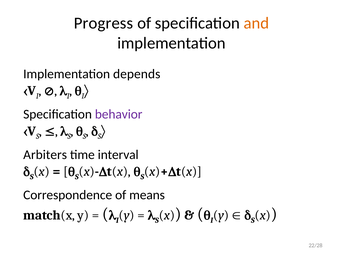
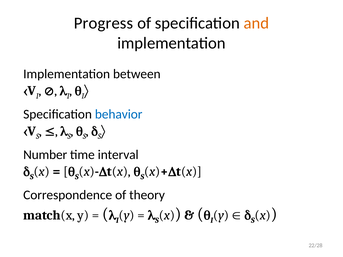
depends: depends -> between (137, 74)
behavior colour: purple -> blue (119, 114)
Arbiters: Arbiters -> Number (45, 155)
means: means -> theory (147, 195)
